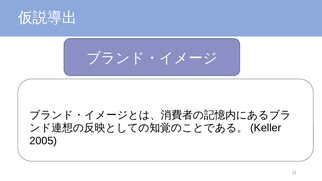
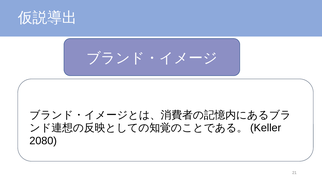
2005: 2005 -> 2080 (43, 141)
